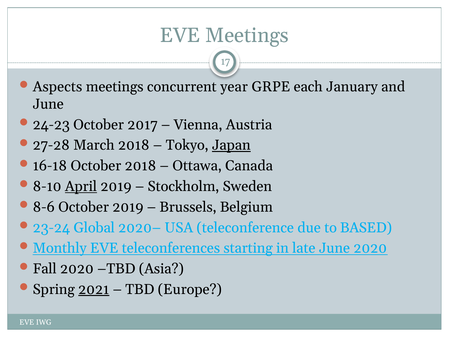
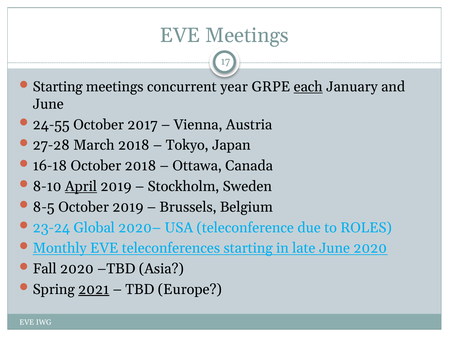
Aspects: Aspects -> Starting (58, 87)
each underline: none -> present (308, 87)
24-23: 24-23 -> 24-55 (51, 125)
Japan underline: present -> none (231, 145)
8-6: 8-6 -> 8-5 (44, 207)
BASED: BASED -> ROLES (366, 227)
